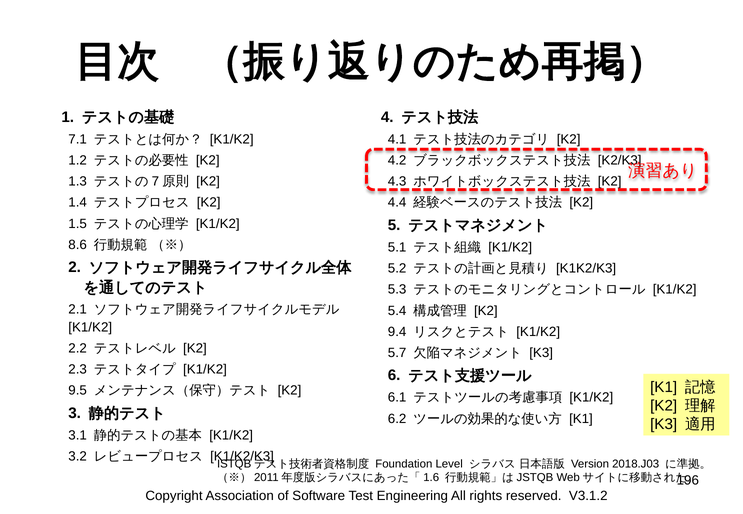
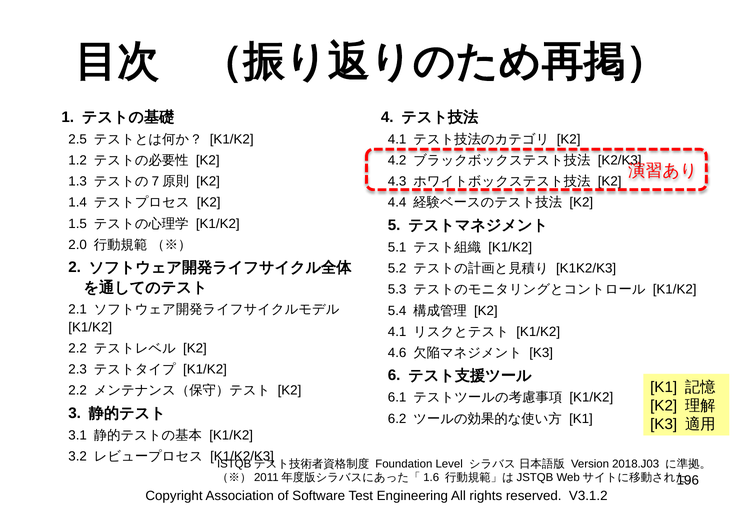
7.1: 7.1 -> 2.5 (78, 139)
8.6: 8.6 -> 2.0 (78, 245)
9.4: 9.4 -> 4.1 (397, 332)
5.7: 5.7 -> 4.6 (397, 353)
9.5: 9.5 -> 2.2 (78, 391)
